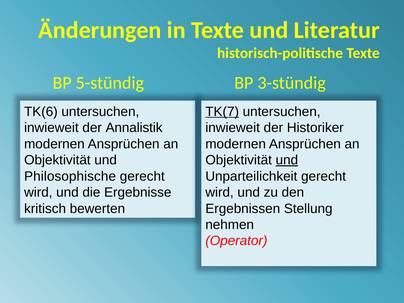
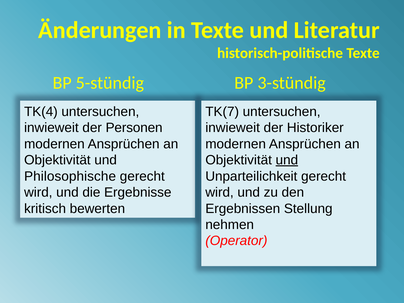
TK(6: TK(6 -> TK(4 (41, 112)
TK(7 underline: present -> none (222, 112)
Annalistik: Annalistik -> Personen (134, 128)
